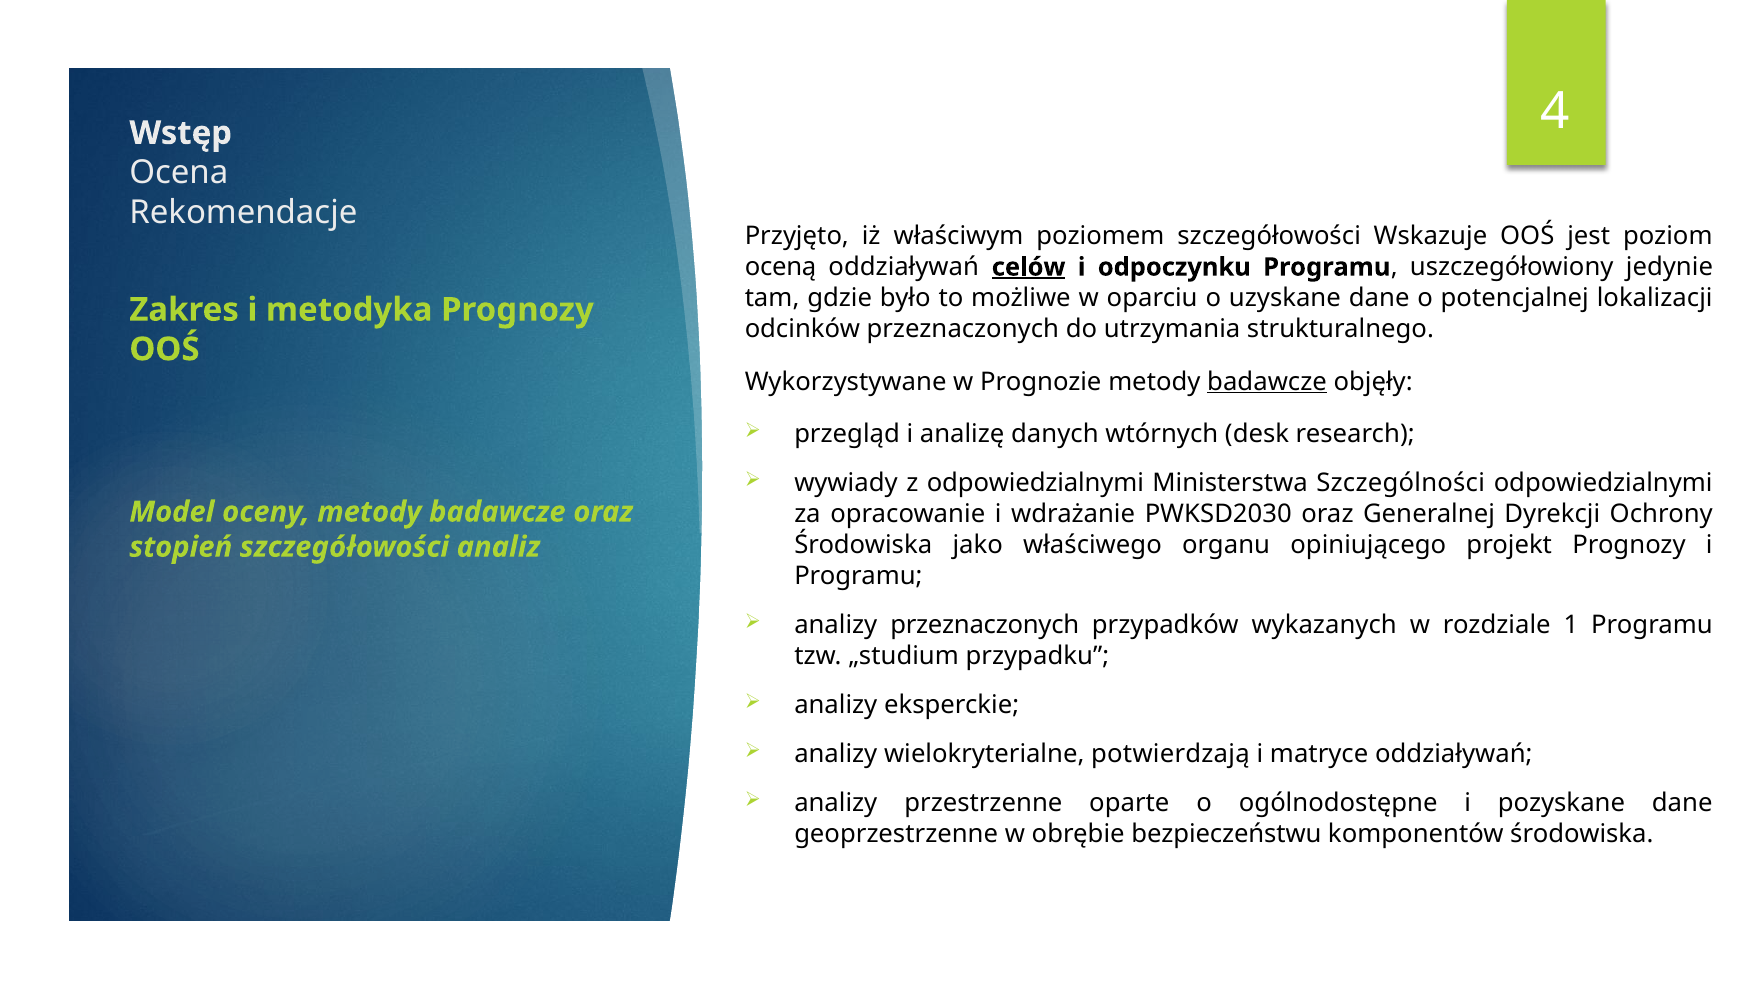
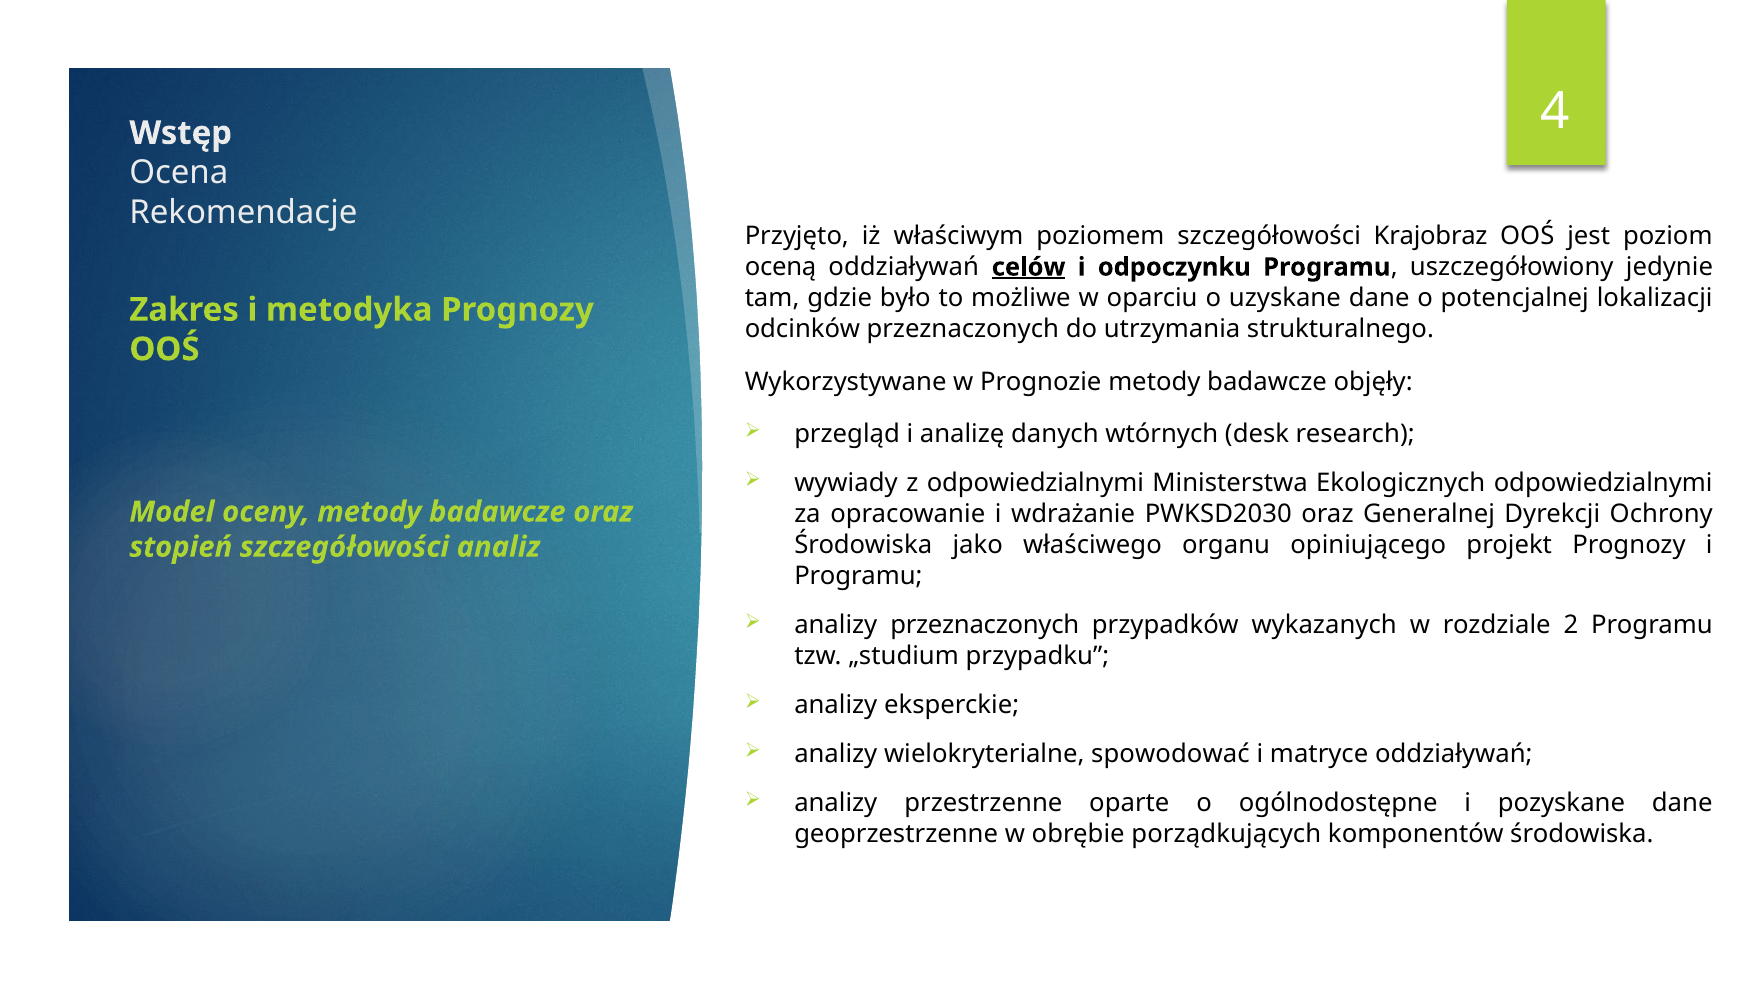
Wskazuje: Wskazuje -> Krajobraz (1431, 236)
badawcze underline: present -> none (1267, 382)
Szczególności: Szczególności -> Ekologicznych (1401, 484)
1: 1 -> 2 (1571, 625)
potwierdzają: potwierdzają -> spowodować (1170, 754)
bezpieczeństwu: bezpieczeństwu -> porządkujących (1226, 834)
